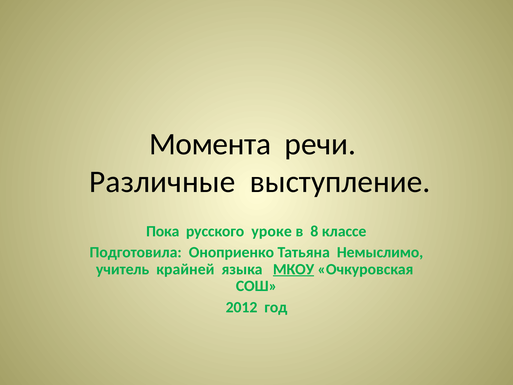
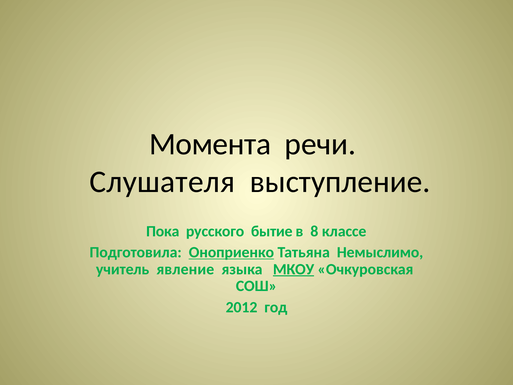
Различные: Различные -> Слушателя (162, 182)
уроке: уроке -> бытие (272, 231)
Оноприенко underline: none -> present (231, 252)
крайней: крайней -> явление (185, 269)
